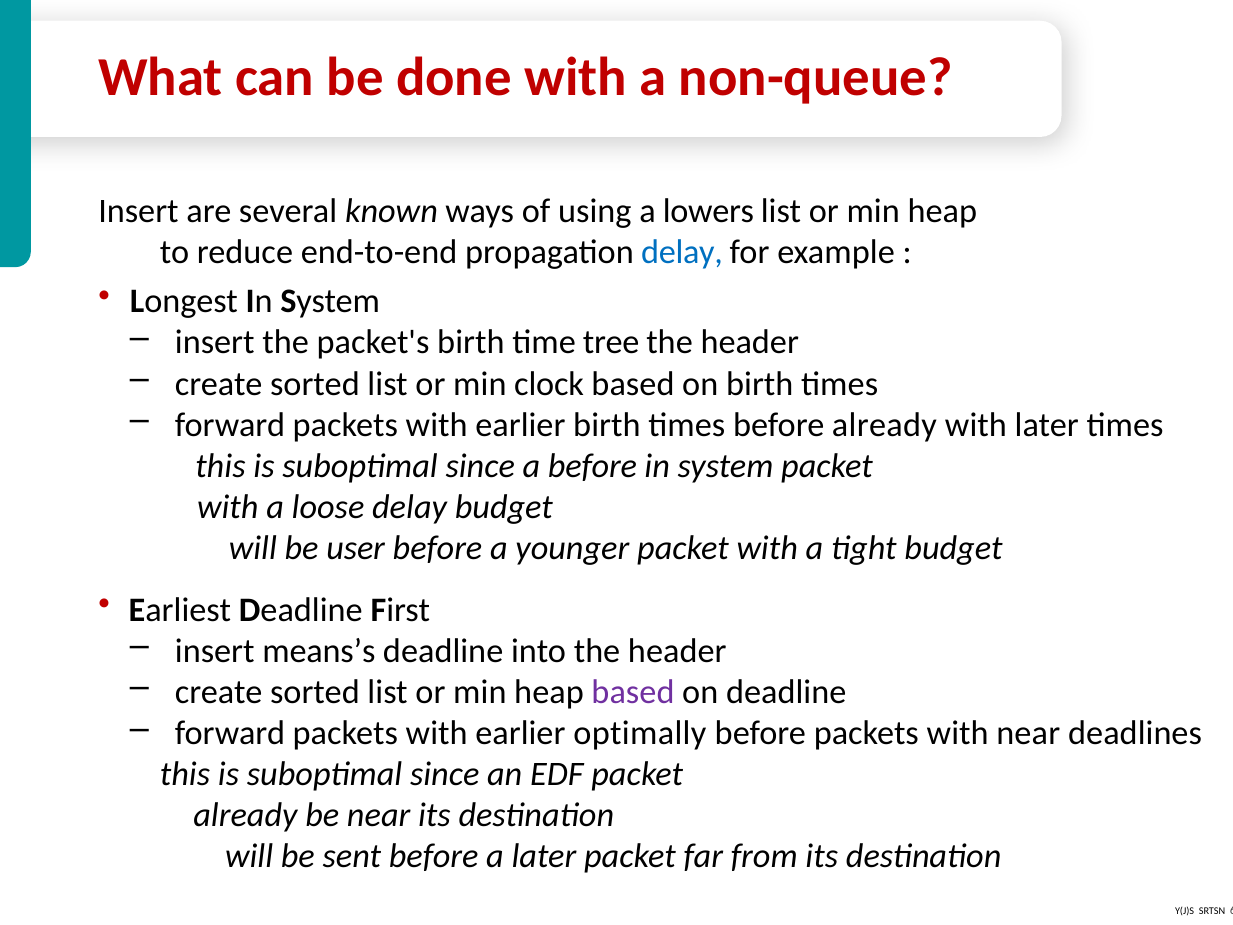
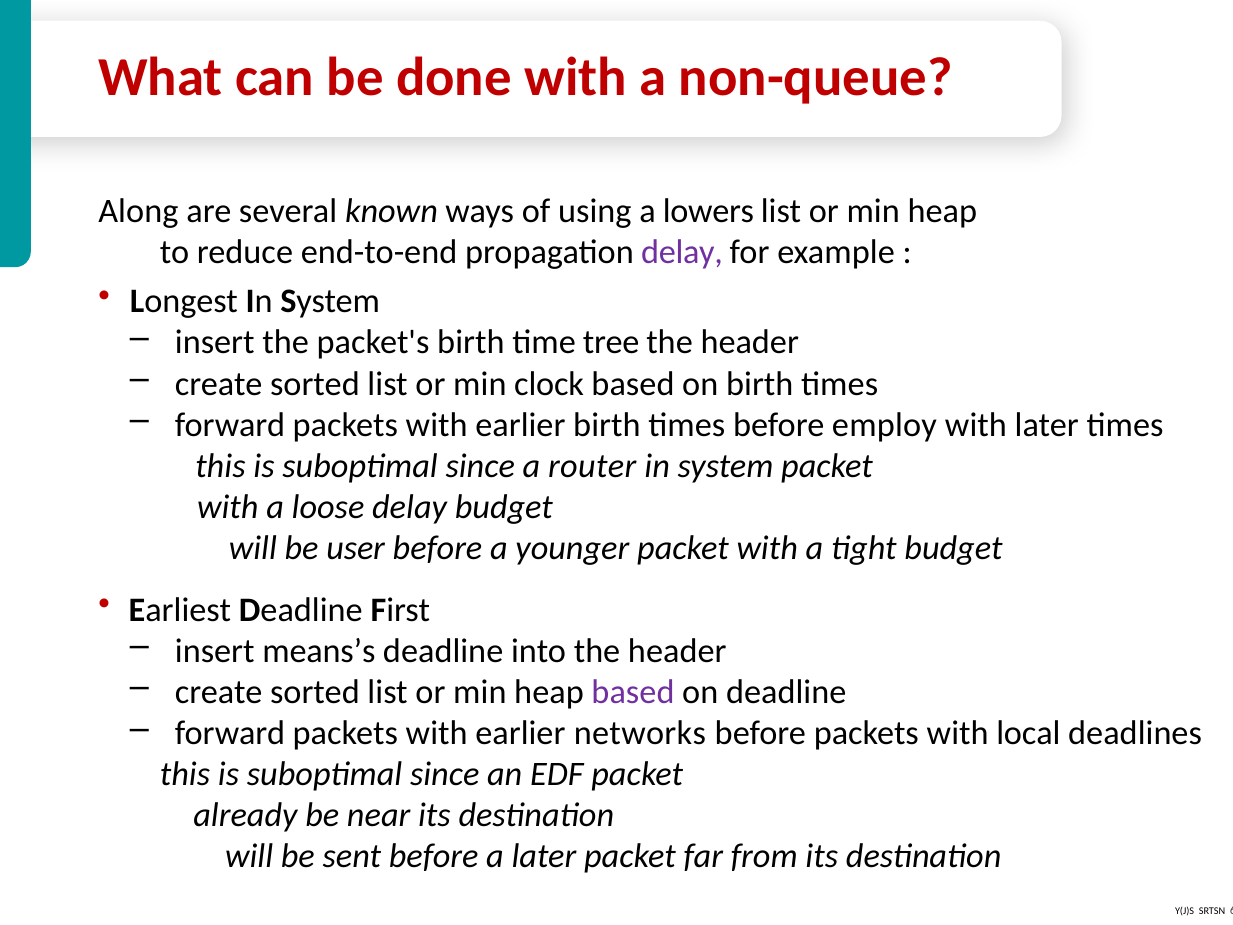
Insert: Insert -> Along (138, 211)
delay colour: blue -> purple (682, 253)
before already: already -> employ (884, 425)
a before: before -> router (592, 466)
optimally: optimally -> networks (640, 733)
with near: near -> local (1028, 733)
